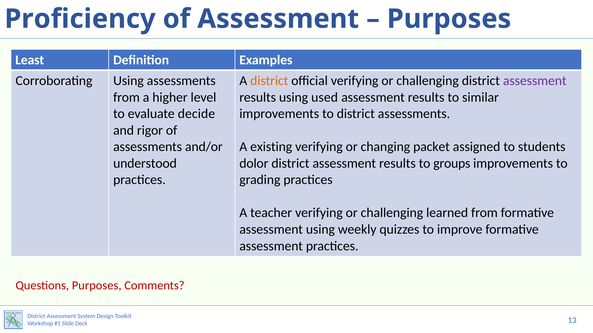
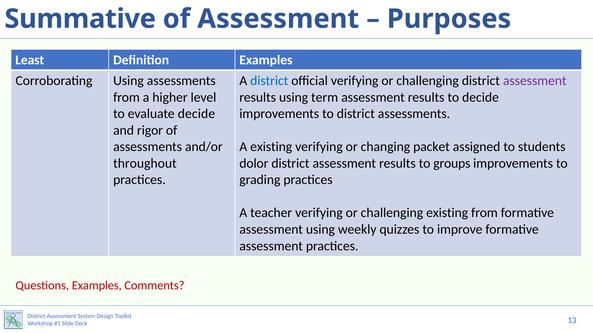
Proficiency: Proficiency -> Summative (80, 19)
district colour: orange -> blue (269, 81)
used: used -> term (325, 98)
to similar: similar -> decide (481, 98)
understood: understood -> throughout (145, 164)
challenging learned: learned -> existing (447, 213)
Questions Purposes: Purposes -> Examples (97, 286)
